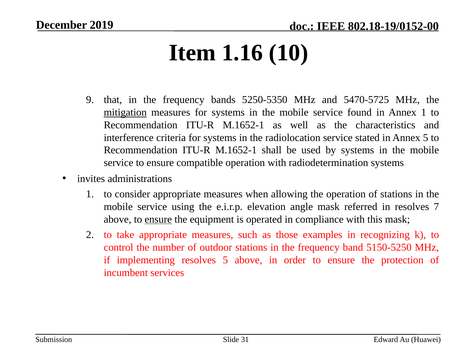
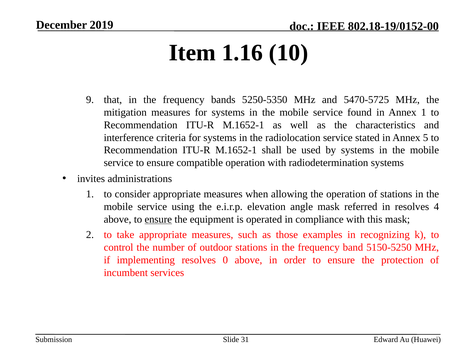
mitigation underline: present -> none (125, 112)
7: 7 -> 4 (436, 207)
resolves 5: 5 -> 0 (225, 260)
